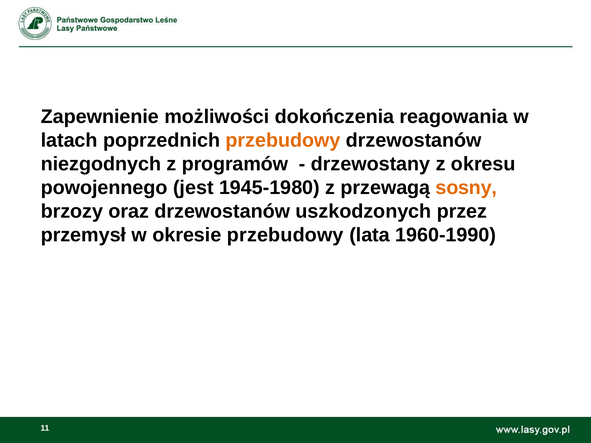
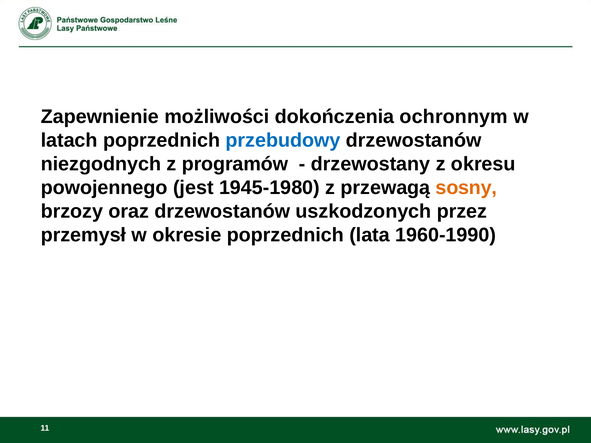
reagowania: reagowania -> ochronnym (454, 117)
przebudowy colour: orange -> blue (283, 140)
okresie przebudowy: przebudowy -> poprzednich (285, 235)
